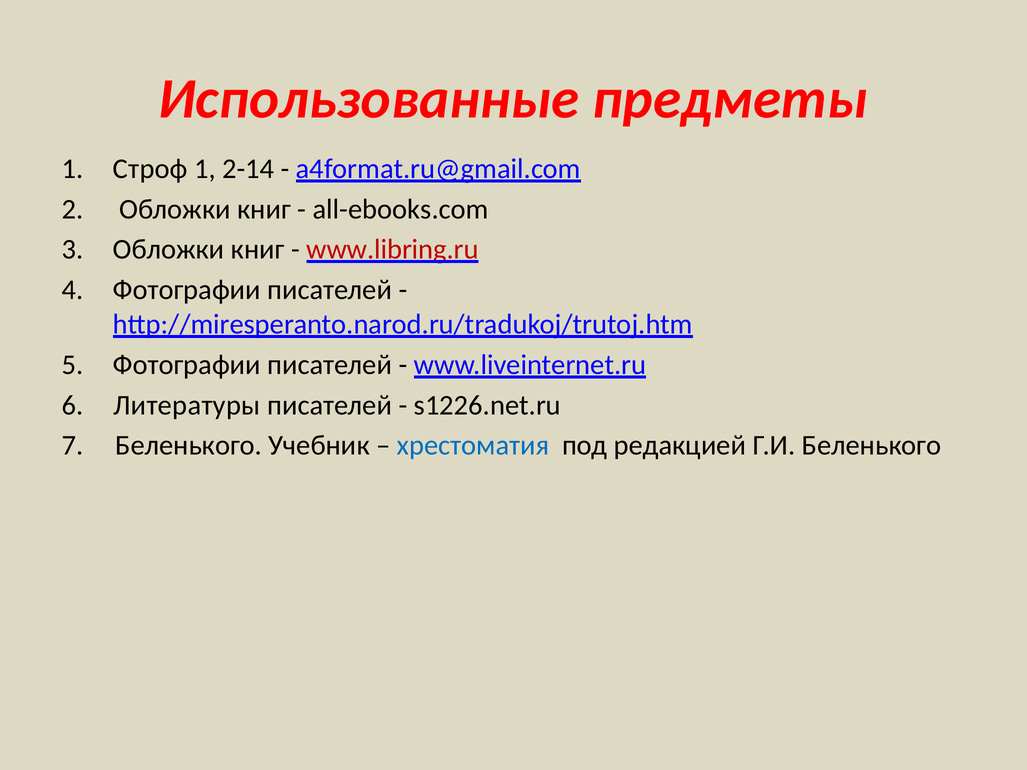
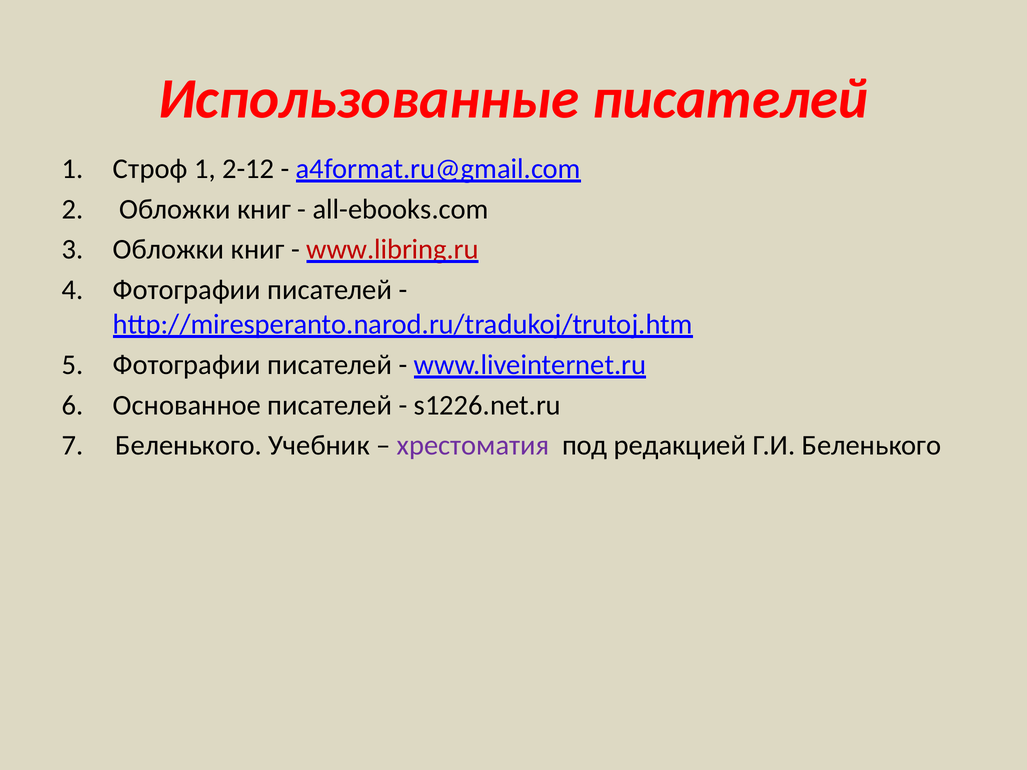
Использованные предметы: предметы -> писателей (730, 99)
2-14: 2-14 -> 2-12 (248, 169)
Литературы: Литературы -> Основанное (187, 406)
хрестоматия colour: blue -> purple (473, 446)
